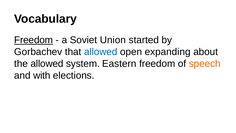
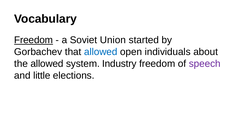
expanding: expanding -> individuals (168, 52)
Eastern: Eastern -> Industry (119, 64)
speech colour: orange -> purple (205, 64)
with: with -> little (42, 75)
